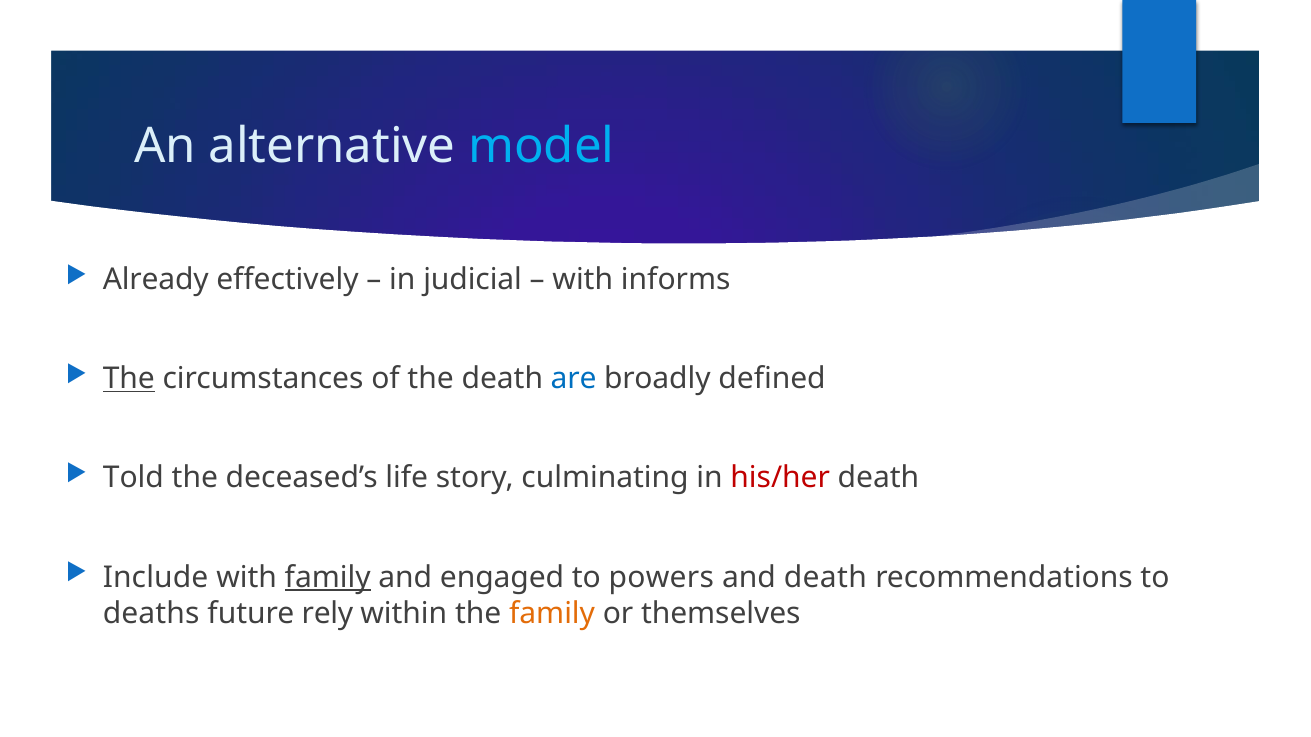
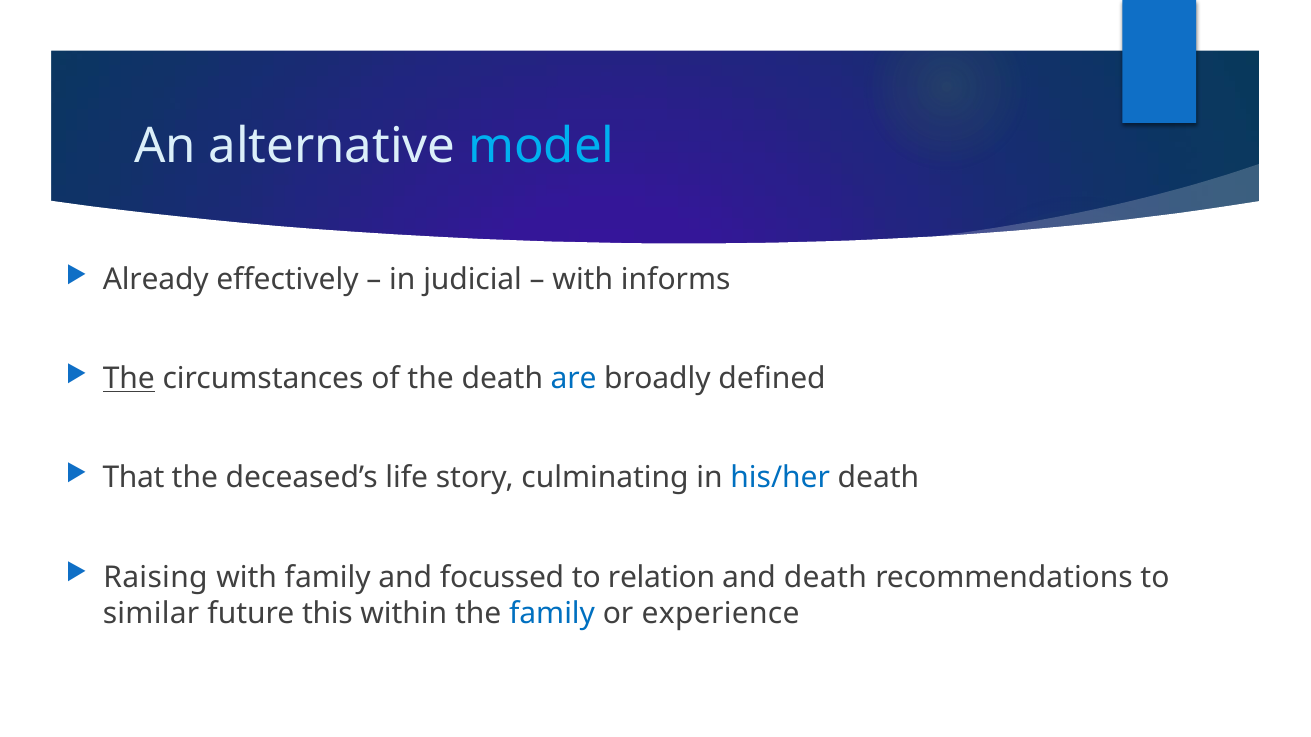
Told: Told -> That (134, 478)
his/her colour: red -> blue (780, 478)
Include: Include -> Raising (155, 578)
family underline: present -> none (328, 578)
engaged: engaged -> focussed (502, 578)
powers: powers -> relation (662, 578)
deaths: deaths -> similar (151, 614)
rely: rely -> this (327, 614)
family colour: orange -> blue (552, 614)
themselves: themselves -> experience (721, 614)
